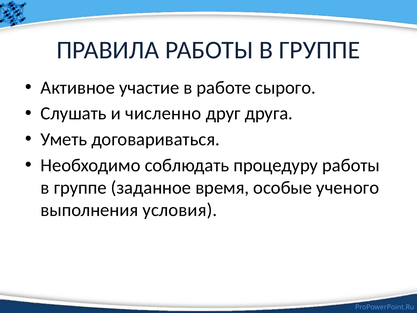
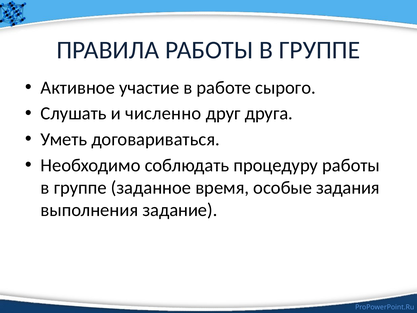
ученого: ученого -> задания (348, 188)
условия: условия -> задание (180, 210)
